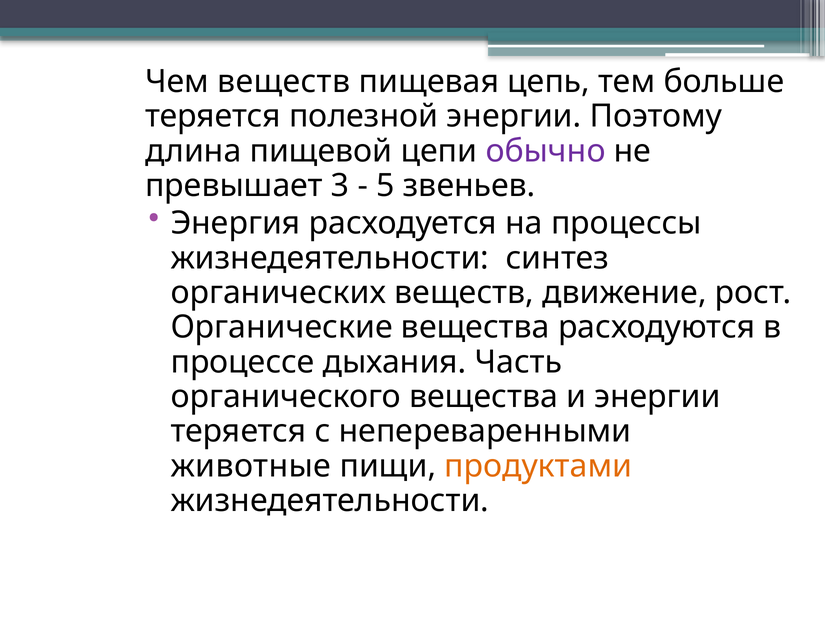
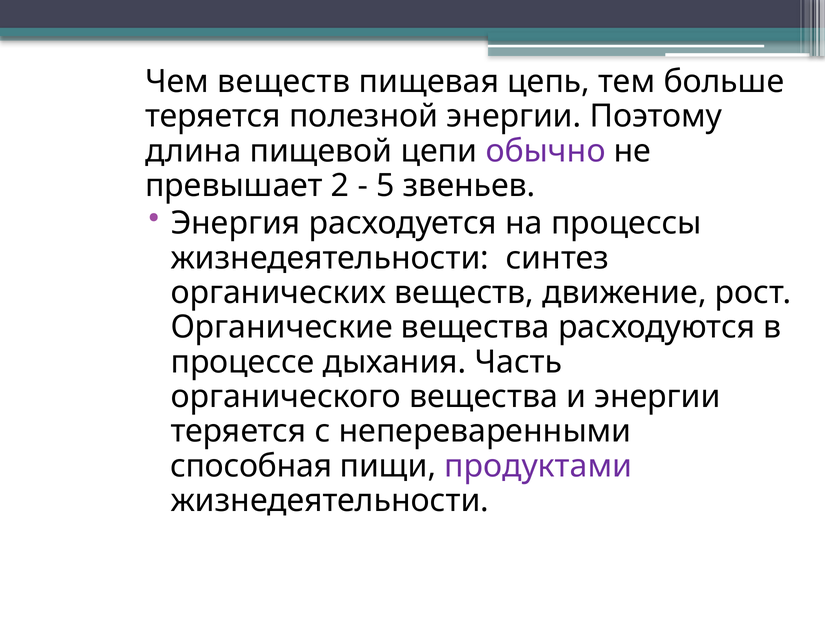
3: 3 -> 2 (340, 186)
животные: животные -> способная (251, 466)
продуктами colour: orange -> purple (538, 466)
